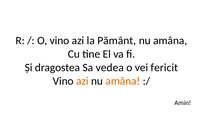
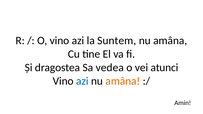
Pământ: Pământ -> Suntem (117, 41)
fericit: fericit -> atunci (164, 68)
azi colour: orange -> blue (82, 81)
